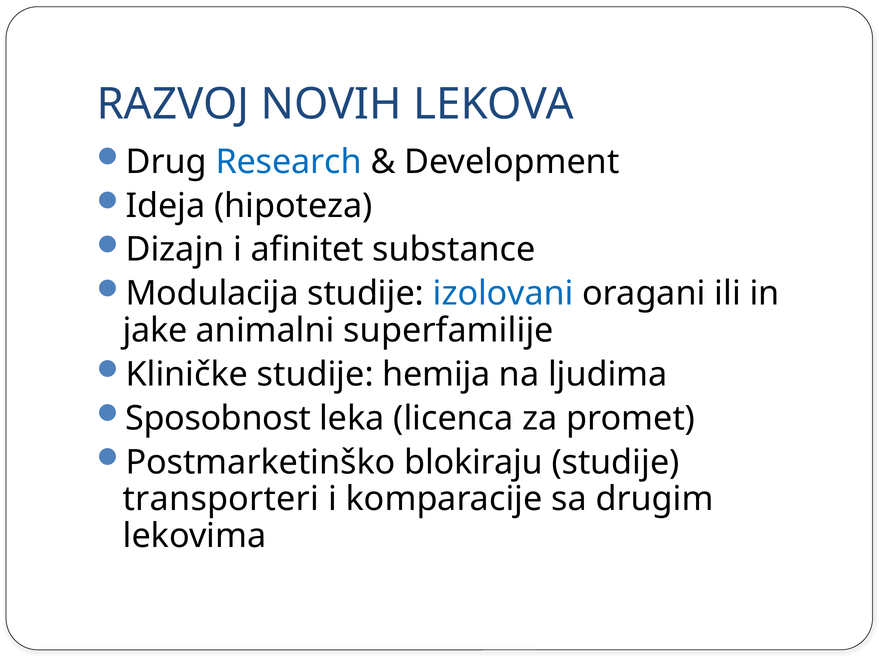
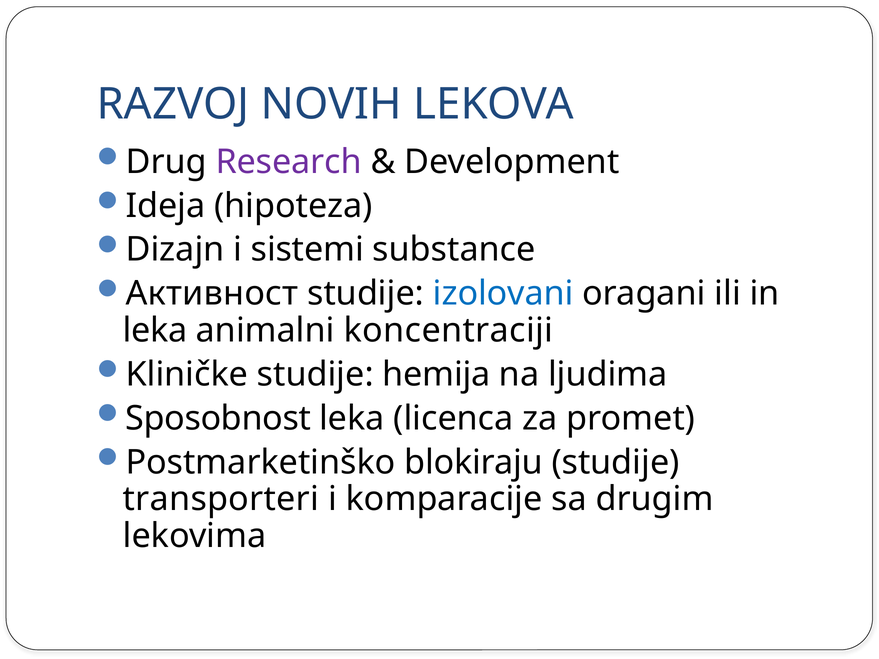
Research colour: blue -> purple (289, 162)
afinitet: afinitet -> sistemi (307, 250)
Modulacija: Modulacija -> Активност (212, 294)
jake: jake -> leka (155, 331)
superfamilije: superfamilije -> koncentraciji (448, 331)
